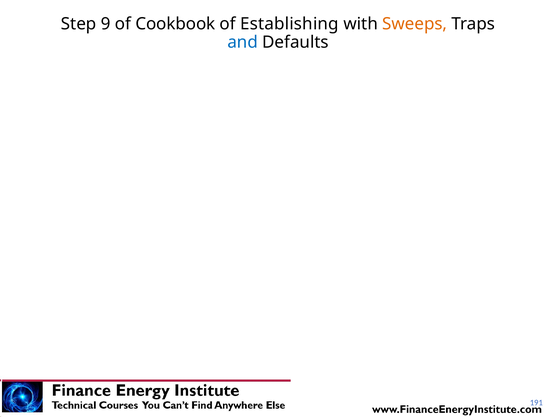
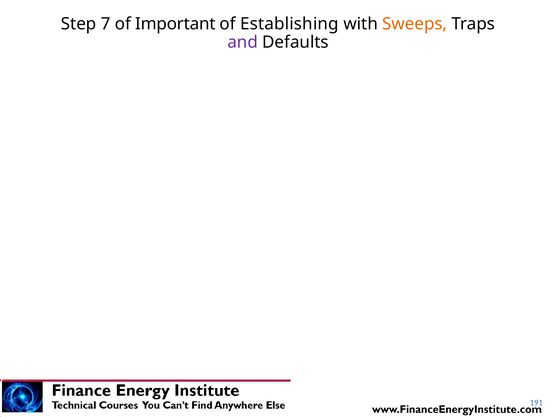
9: 9 -> 7 (106, 24)
Cookbook: Cookbook -> Important (175, 24)
and colour: blue -> purple (243, 42)
